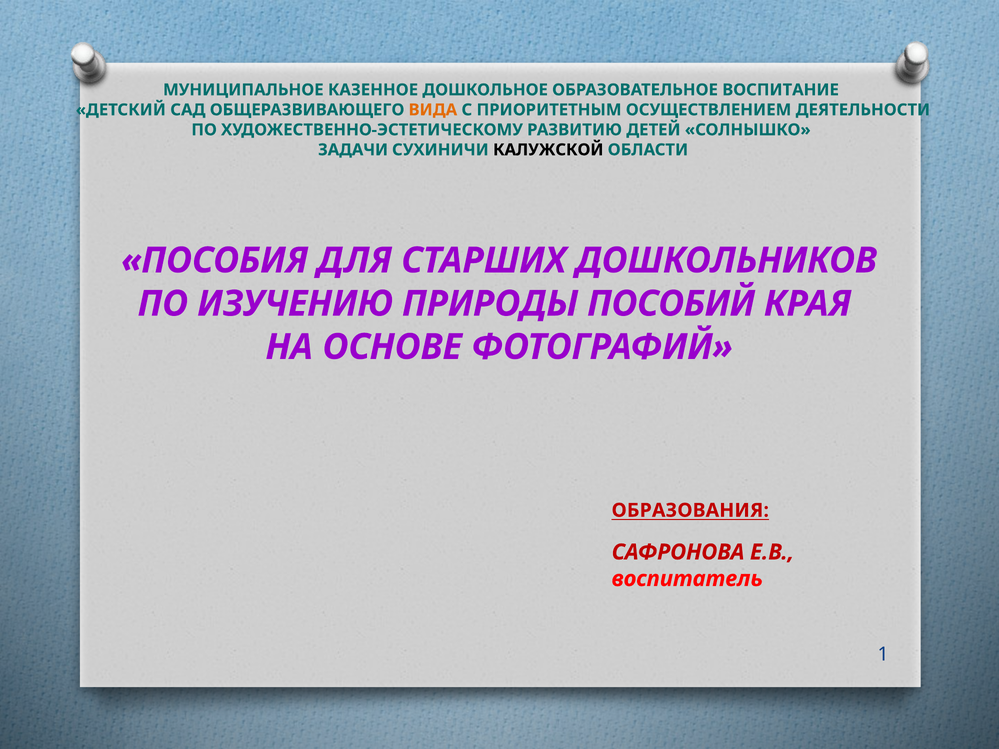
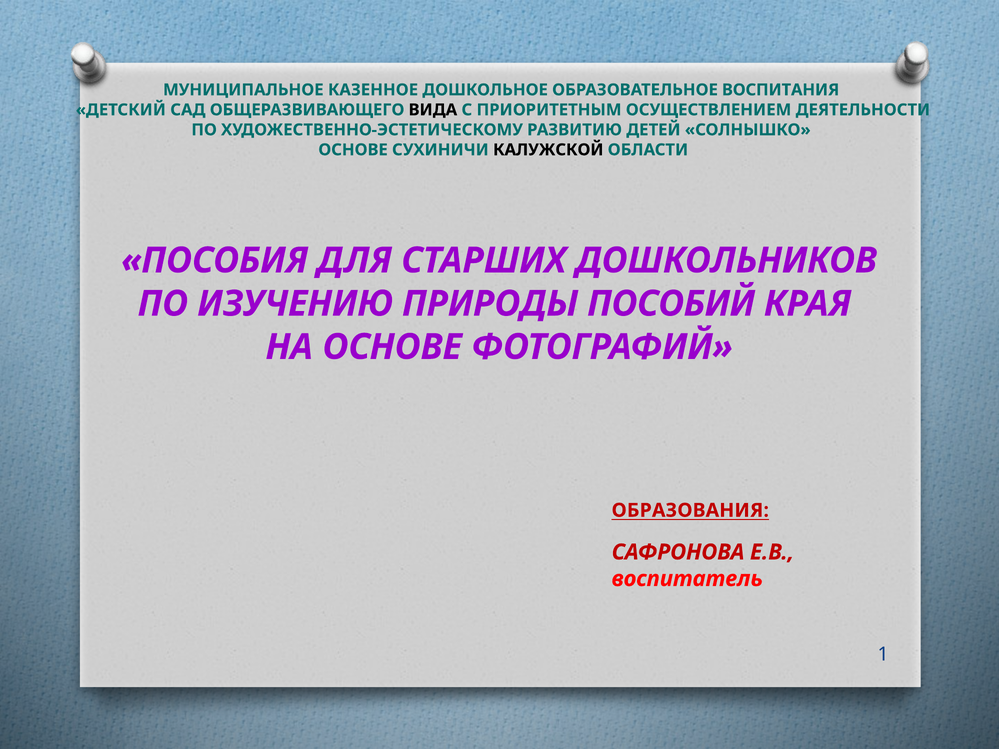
ВОСПИТАНИЕ: ВОСПИТАНИЕ -> ВОСПИТАНИЯ (781, 90)
ВИДА colour: orange -> black (433, 110)
ЗАДАЧИ: ЗАДАЧИ -> ОСНОВЕ (353, 150)
